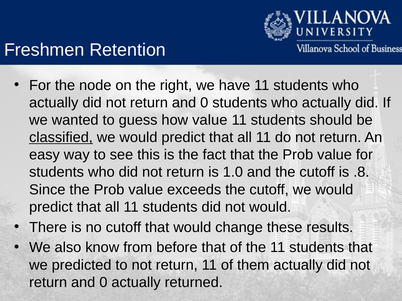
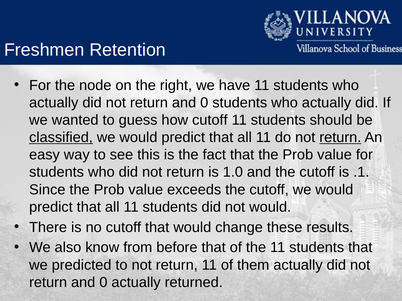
how value: value -> cutoff (210, 120)
return underline: none -> present (340, 138)
.8: .8 -> .1 (361, 172)
